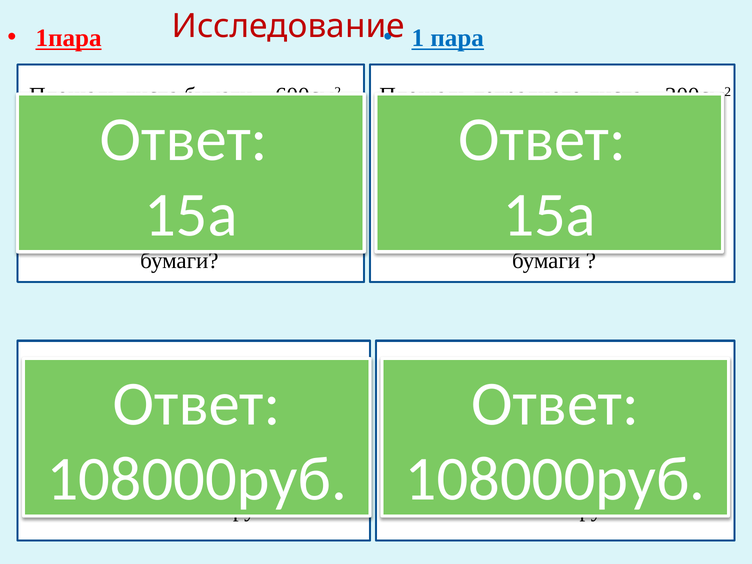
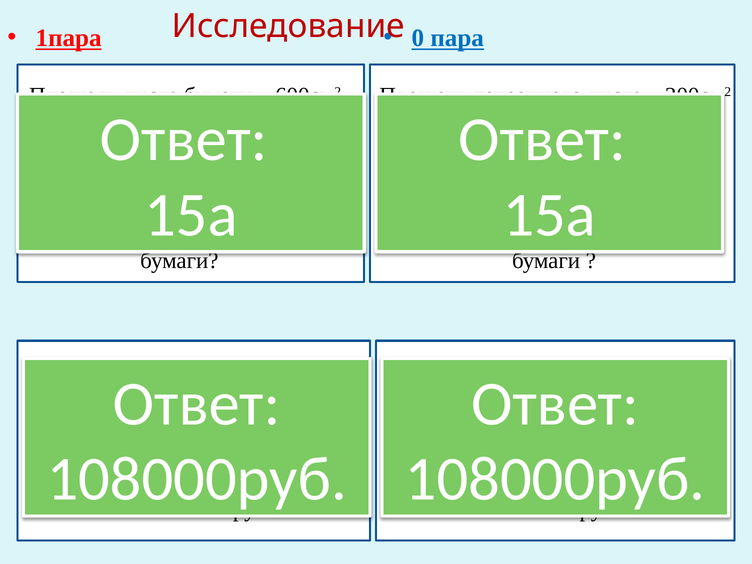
1: 1 -> 0 (418, 38)
